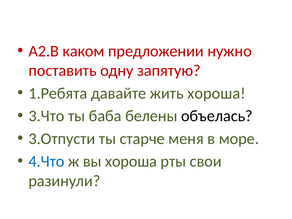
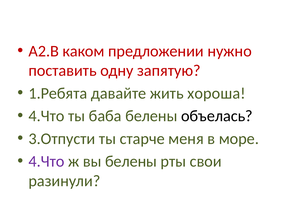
3.Что: 3.Что -> 4.Что (46, 116)
4.Что colour: blue -> purple (46, 161)
вы хороша: хороша -> белены (131, 161)
